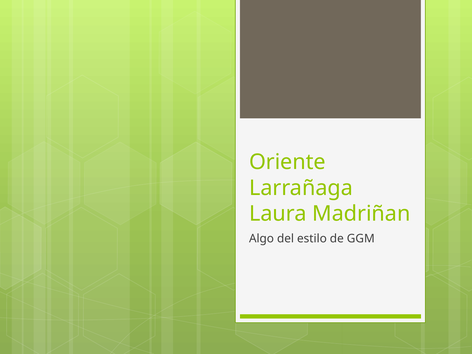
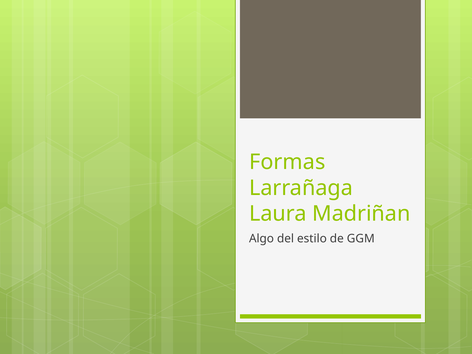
Oriente: Oriente -> Formas (287, 162)
